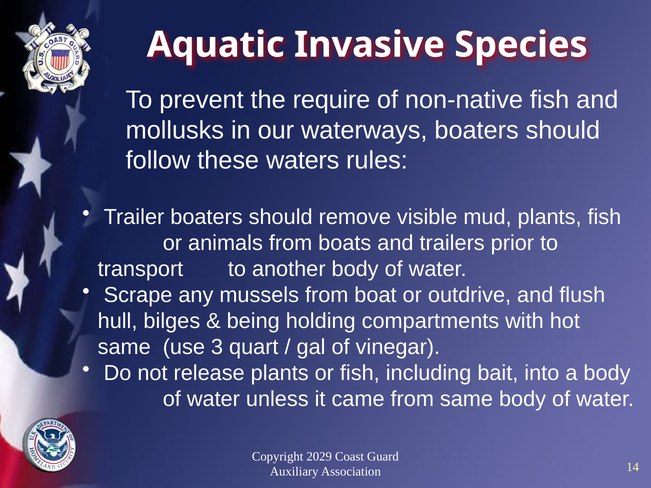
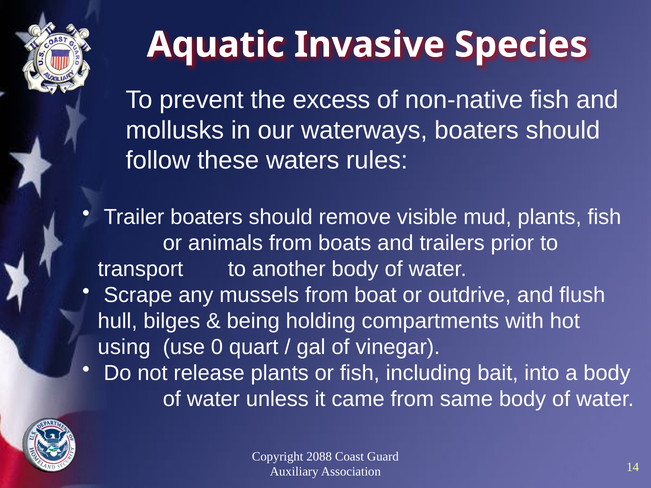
require: require -> excess (332, 100)
same: same -> using (124, 347)
3: 3 -> 0 (217, 347)
2029: 2029 -> 2088 (319, 457)
